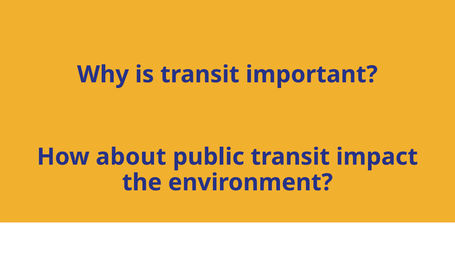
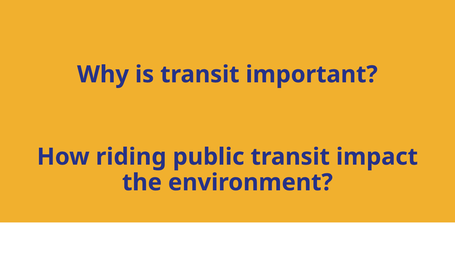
about: about -> riding (131, 157)
